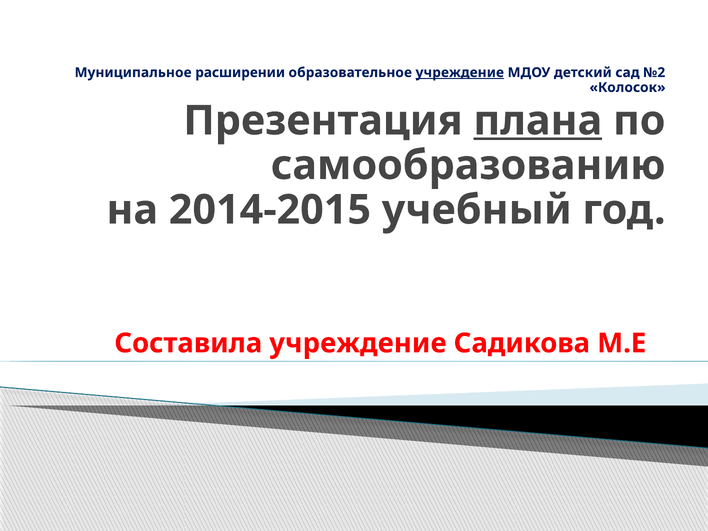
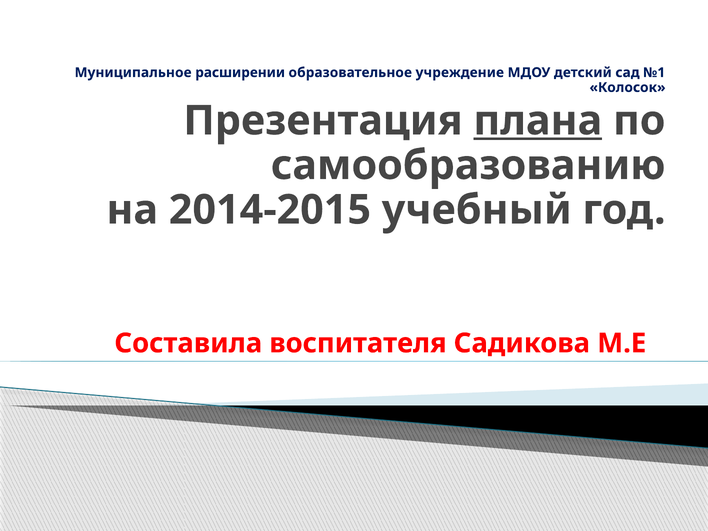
учреждение underline: present -> none (460, 73)
№2: №2 -> №1 (654, 73)
Составила учреждение: учреждение -> воспитателя (358, 343)
